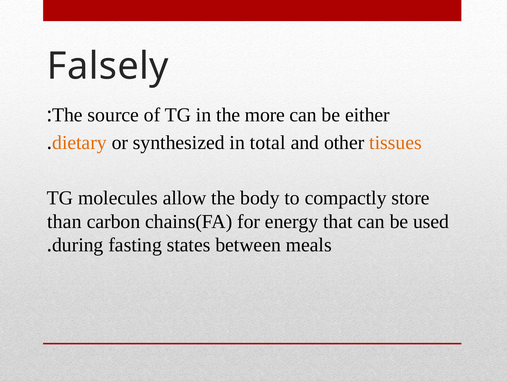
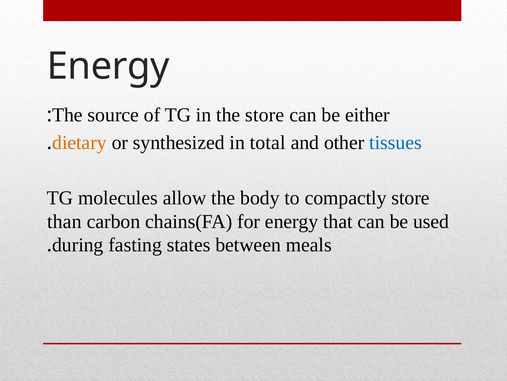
Falsely: Falsely -> Energy (108, 66)
the more: more -> store (265, 115)
tissues colour: orange -> blue (396, 142)
